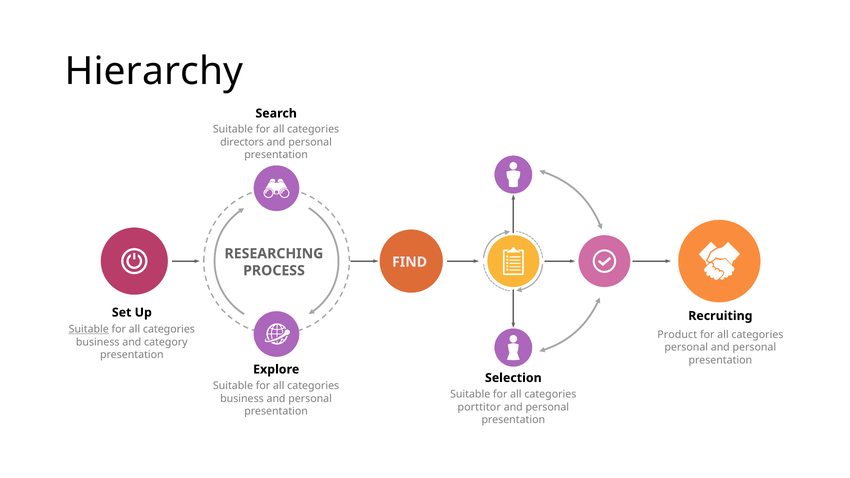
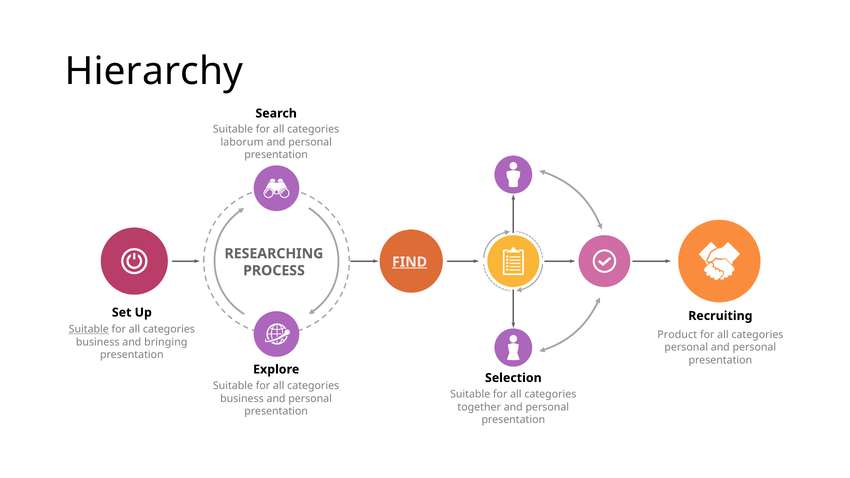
directors: directors -> laborum (242, 142)
FIND underline: none -> present (410, 262)
category: category -> bringing (166, 342)
porttitor: porttitor -> together (479, 407)
